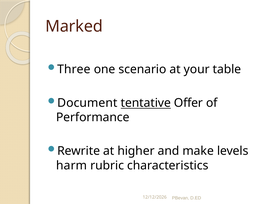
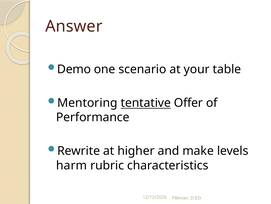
Marked: Marked -> Answer (74, 26)
Three: Three -> Demo (74, 69)
Document: Document -> Mentoring (87, 102)
